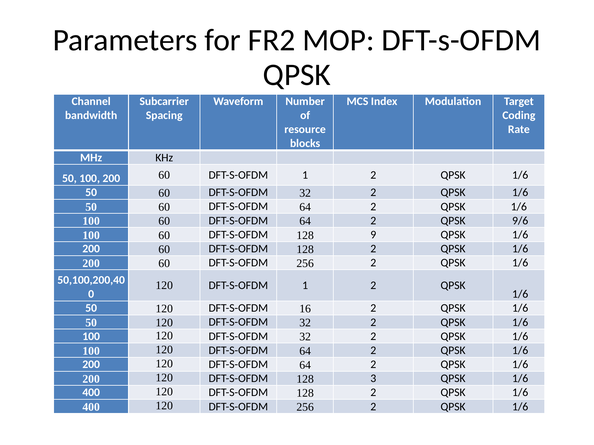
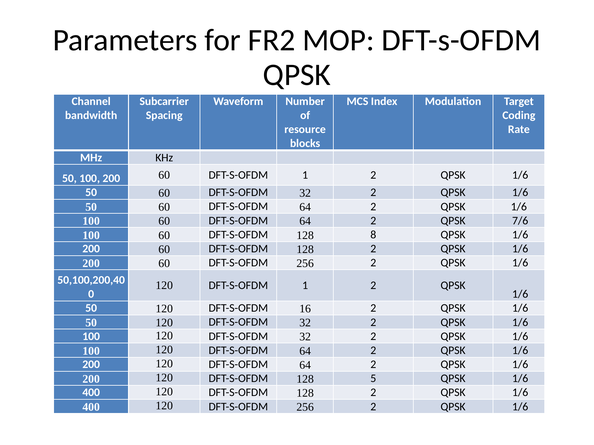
9/6: 9/6 -> 7/6 (520, 221)
9: 9 -> 8 (373, 235)
3: 3 -> 5 (373, 379)
